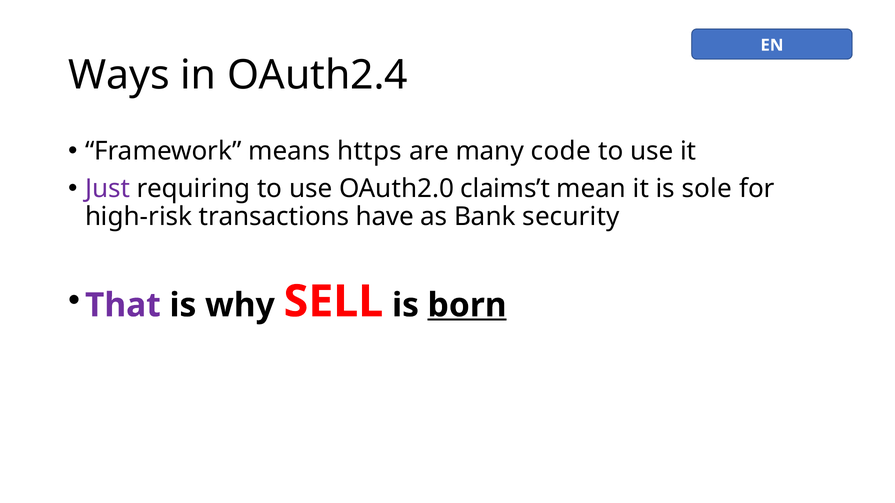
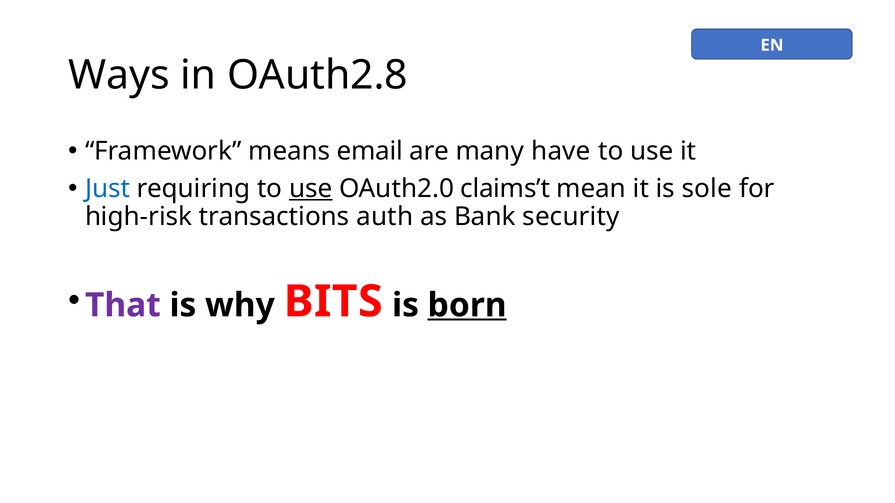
OAuth2.4: OAuth2.4 -> OAuth2.8 (317, 75)
https: https -> email (370, 151)
code: code -> have (561, 151)
Just colour: purple -> blue (108, 189)
use underline: none -> present (311, 189)
have: have -> auth (385, 217)
SELL: SELL -> BITS (333, 302)
